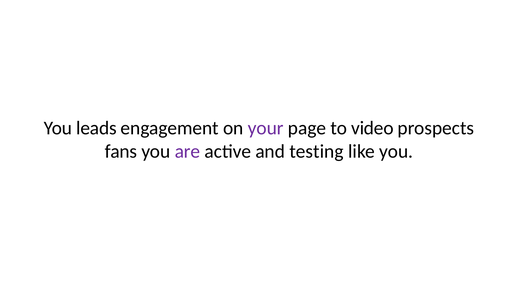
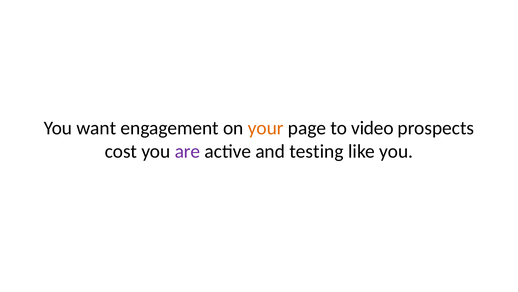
leads: leads -> want (96, 128)
your colour: purple -> orange (266, 128)
fans: fans -> cost (121, 151)
